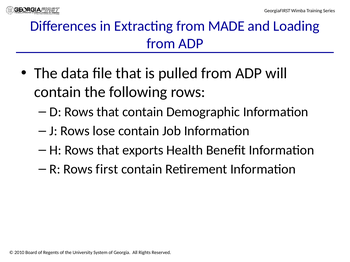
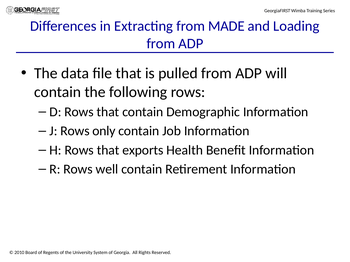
lose: lose -> only (104, 131)
first: first -> well (107, 169)
